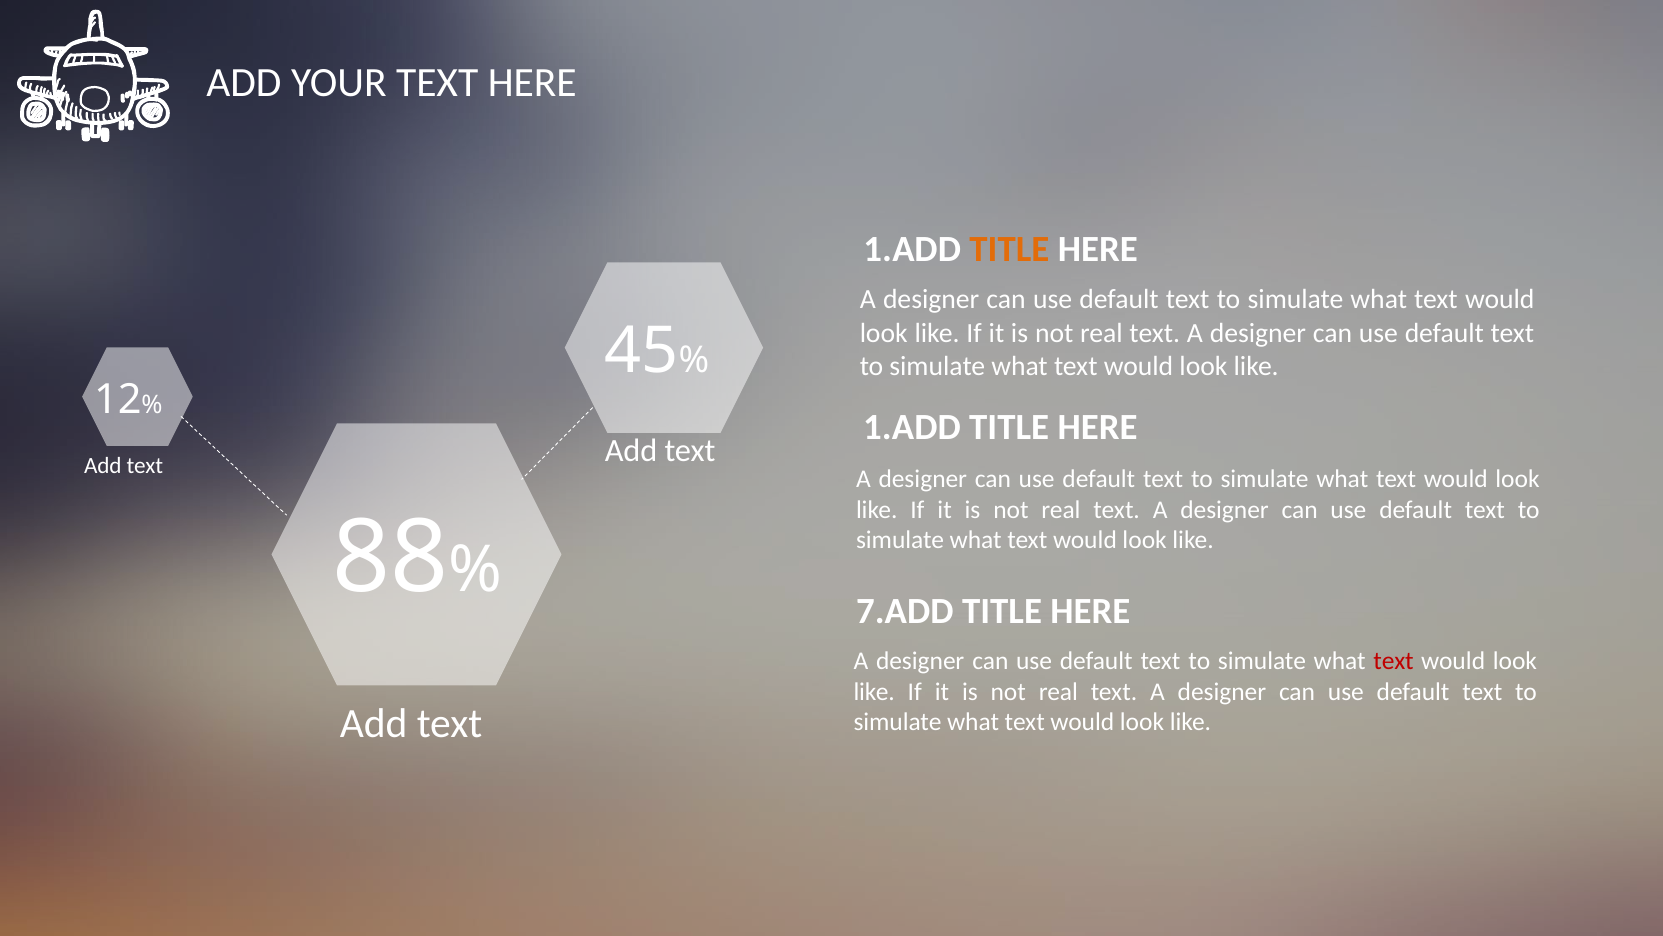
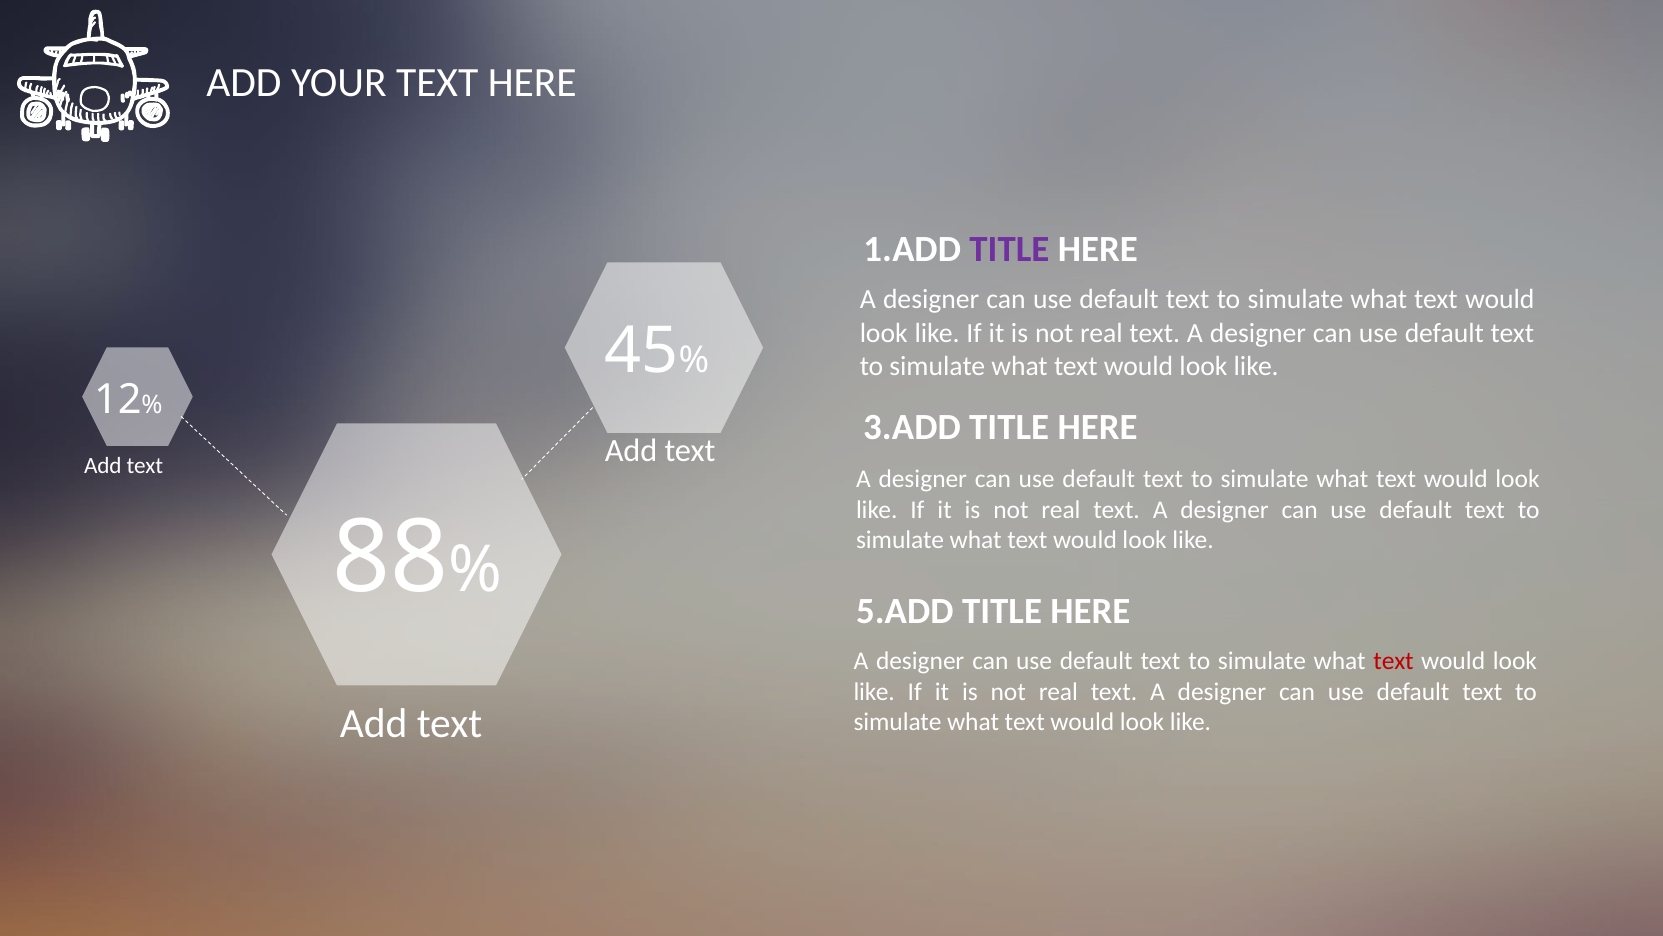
TITLE colour: orange -> purple (1009, 249)
1.ADD: 1.ADD -> 3.ADD (912, 427)
7.ADD: 7.ADD -> 5.ADD (905, 611)
